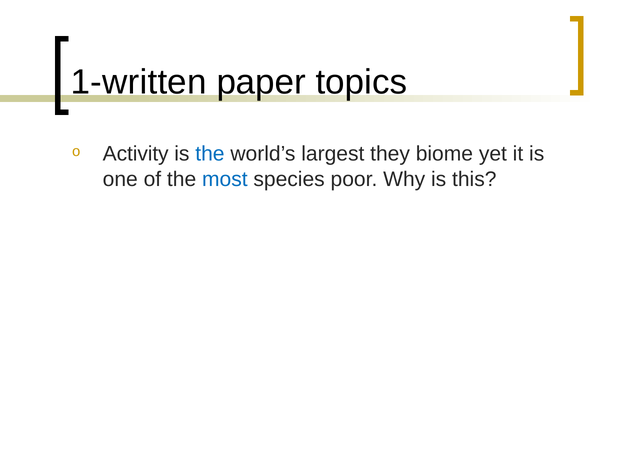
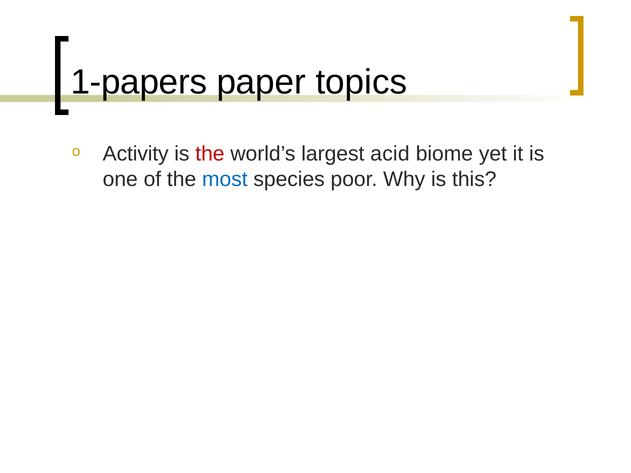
1-written: 1-written -> 1-papers (139, 82)
the colour: blue -> red (210, 154)
they: they -> acid (390, 154)
